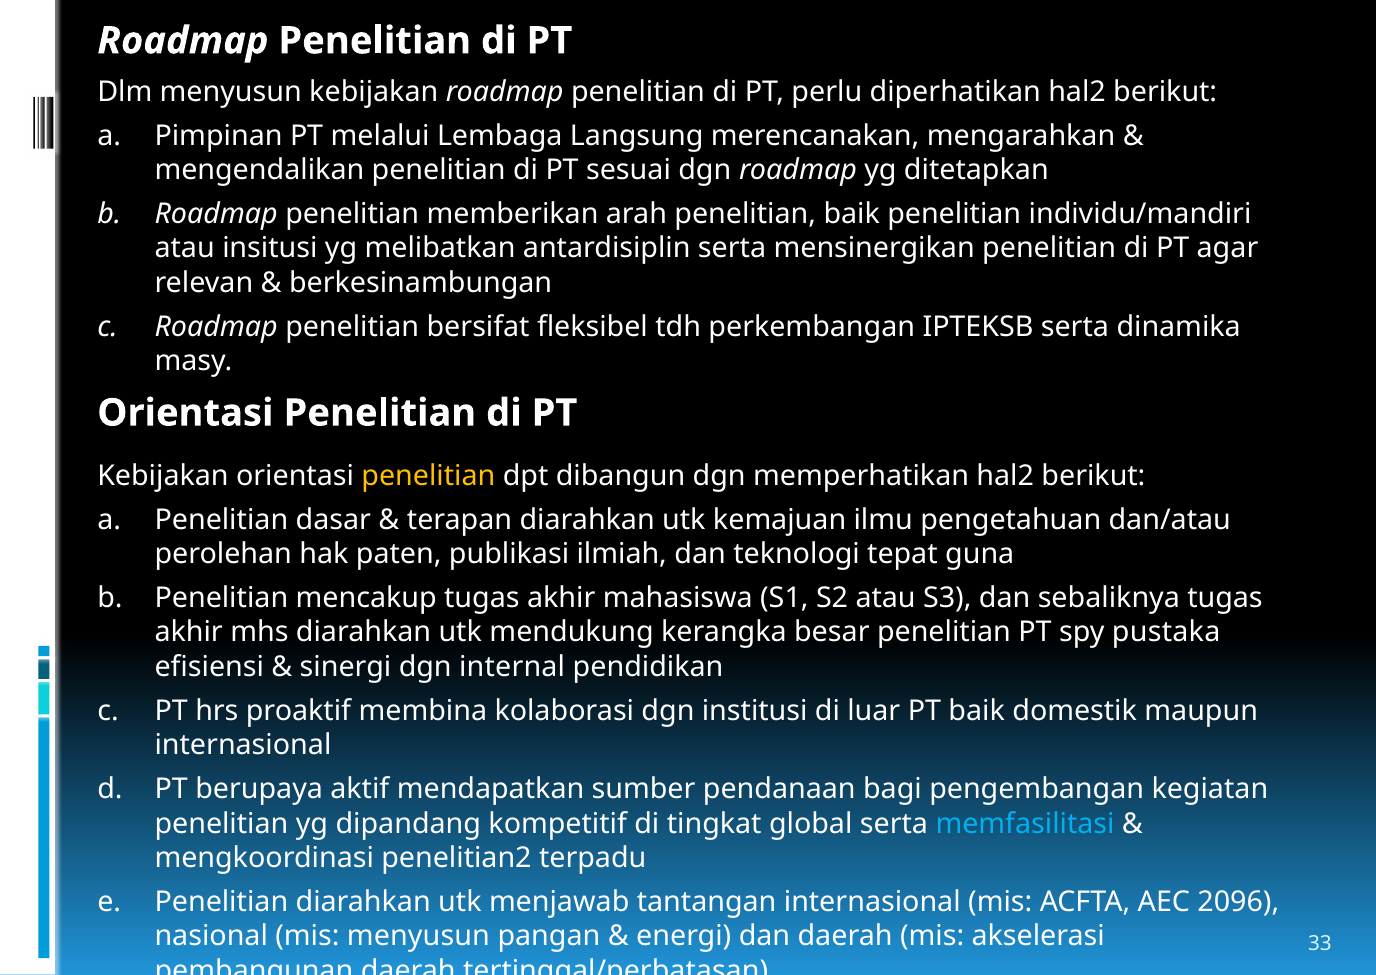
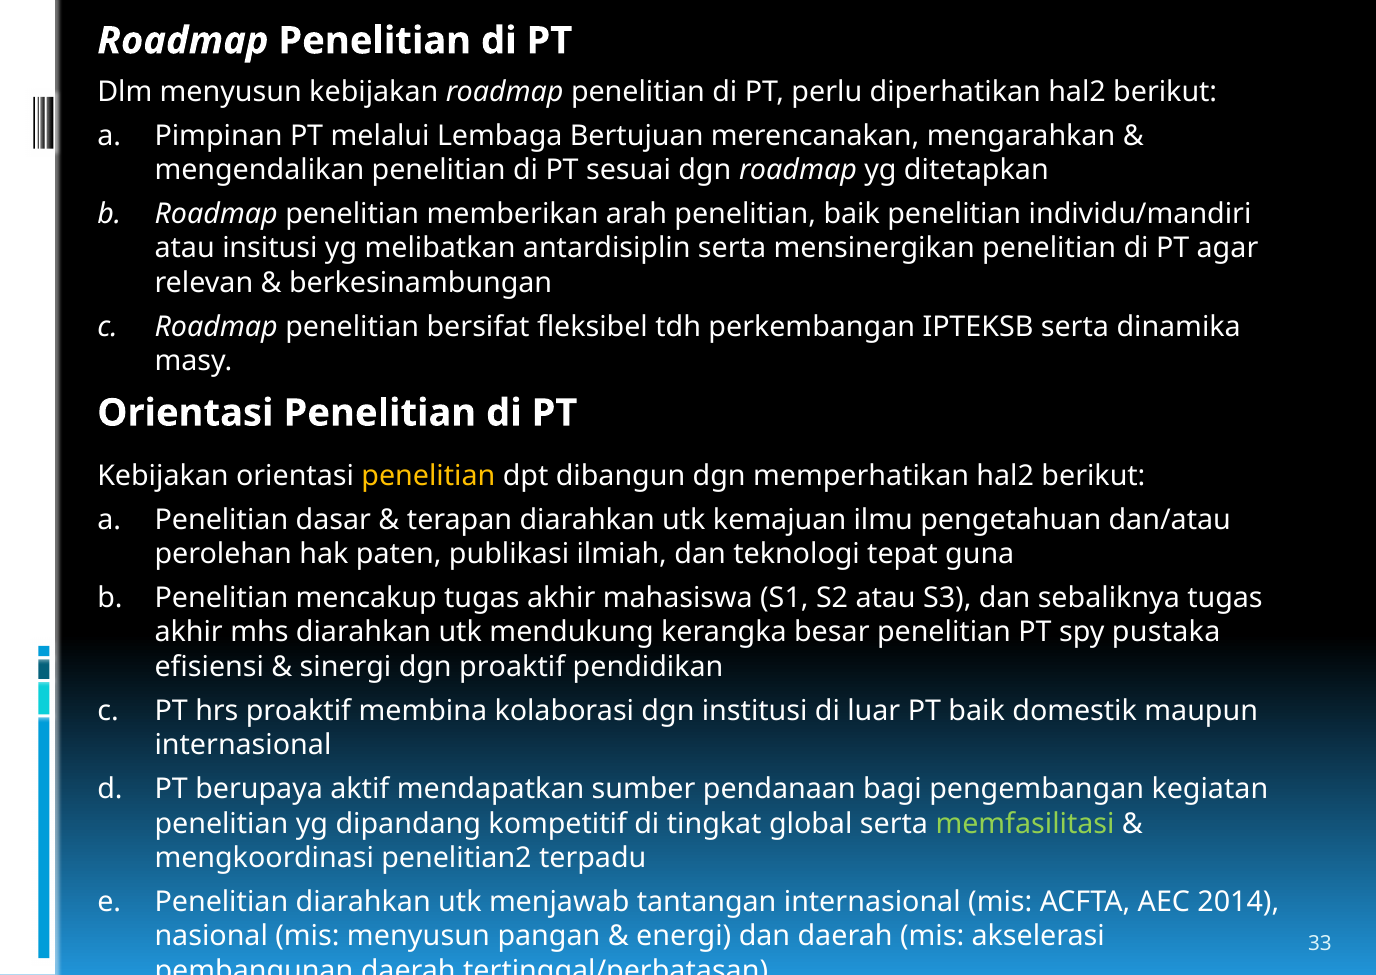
Langsung: Langsung -> Bertujuan (637, 136)
dgn internal: internal -> proaktif (512, 667)
memfasilitasi colour: light blue -> light green (1025, 823)
2096: 2096 -> 2014 (1238, 902)
